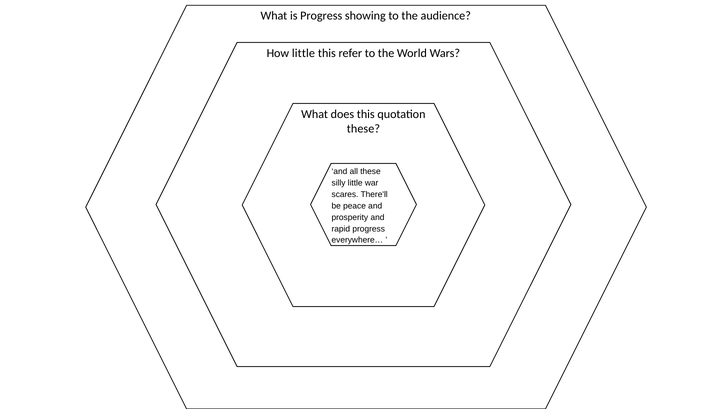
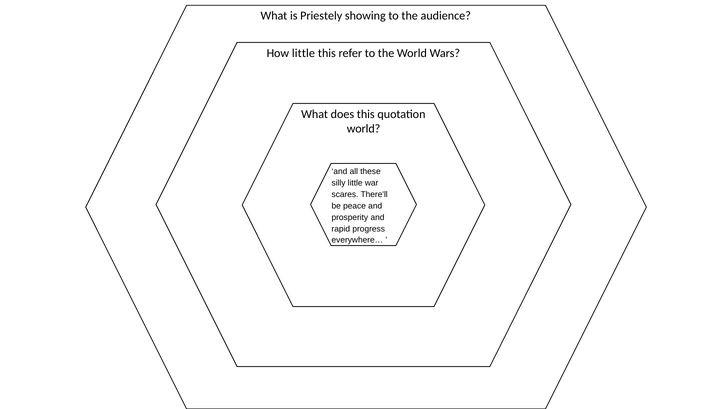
is Progress: Progress -> Priestely (321, 16)
these: these -> world (364, 129)
